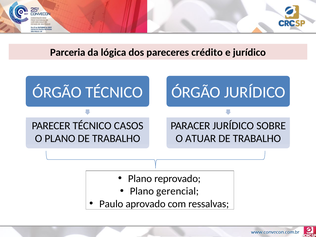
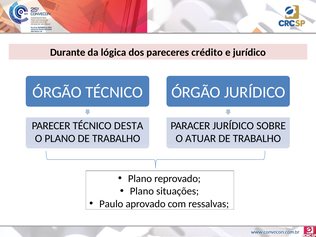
Parceria: Parceria -> Durante (68, 52)
CASOS: CASOS -> DESTA (129, 126)
gerencial: gerencial -> situações (178, 191)
